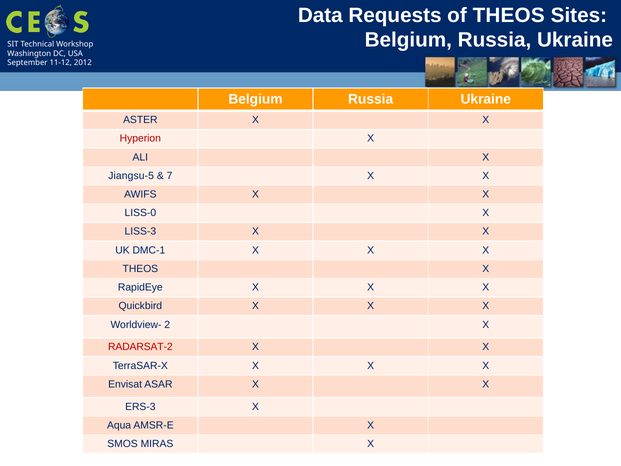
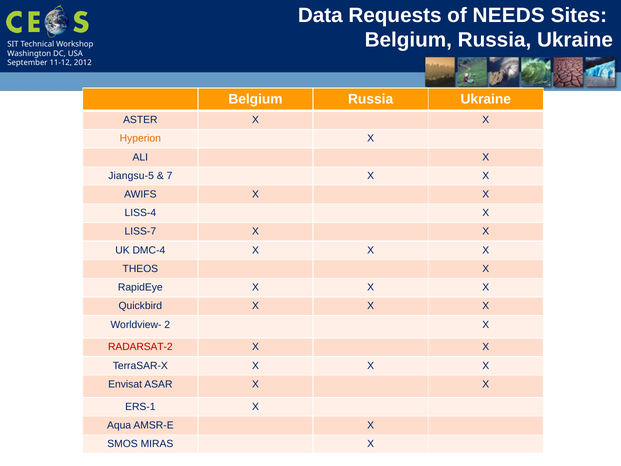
of THEOS: THEOS -> NEEDS (509, 15)
Hyperion colour: red -> orange (140, 138)
LISS-0: LISS-0 -> LISS-4 (140, 213)
LISS-3: LISS-3 -> LISS-7 (140, 231)
DMC-1: DMC-1 -> DMC-4 (149, 250)
ERS-3: ERS-3 -> ERS-1 (140, 406)
